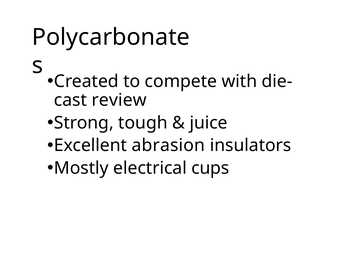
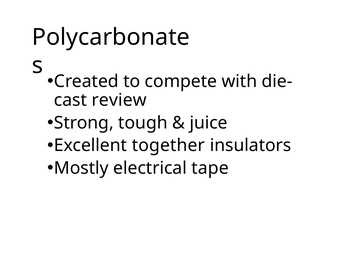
abrasion: abrasion -> together (168, 146)
cups: cups -> tape (210, 168)
